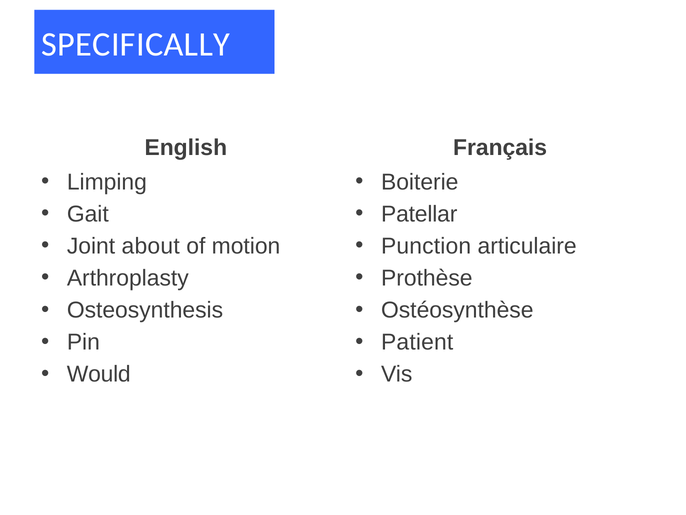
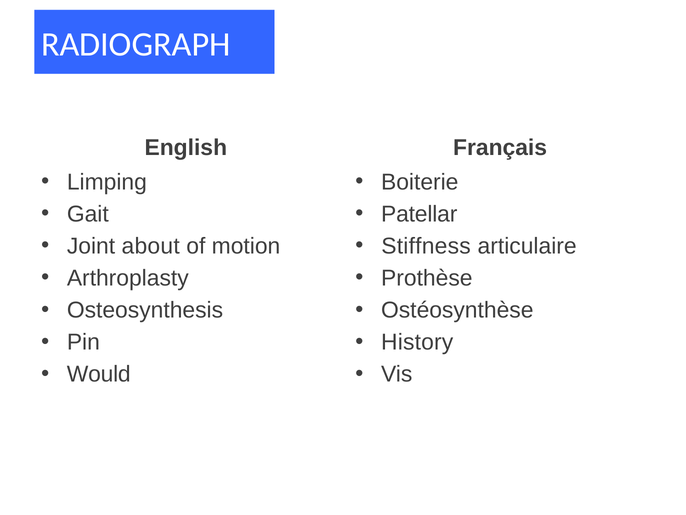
SPECIFICALLY: SPECIFICALLY -> RADIOGRAPH (136, 44)
Punction: Punction -> Stiffness (426, 246)
Patient: Patient -> History (417, 342)
